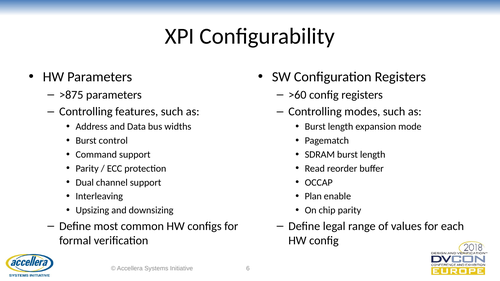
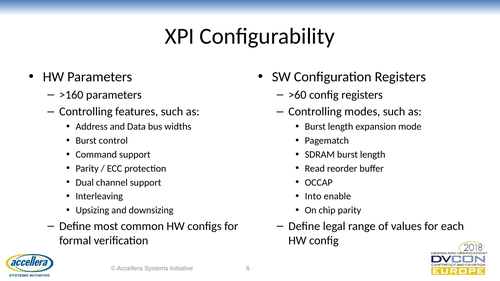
>875: >875 -> >160 (71, 95)
Plan: Plan -> Into (313, 197)
